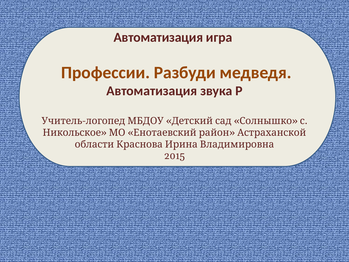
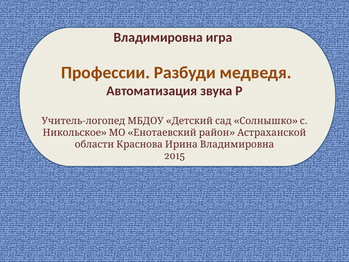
Автоматизация: Автоматизация -> Владимировна (158, 37)
